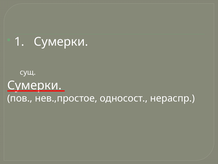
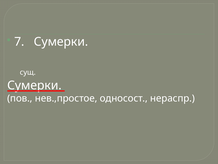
1: 1 -> 7 (19, 42)
